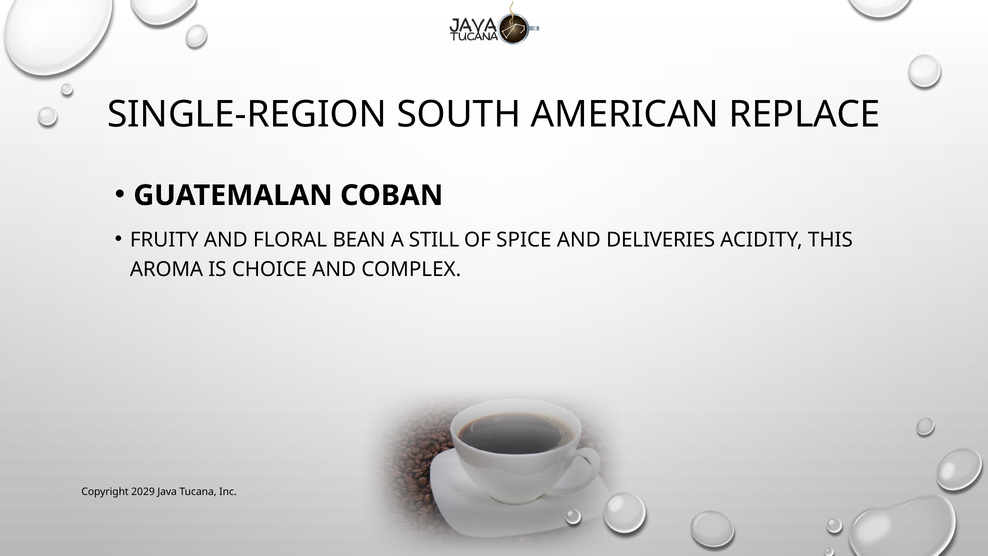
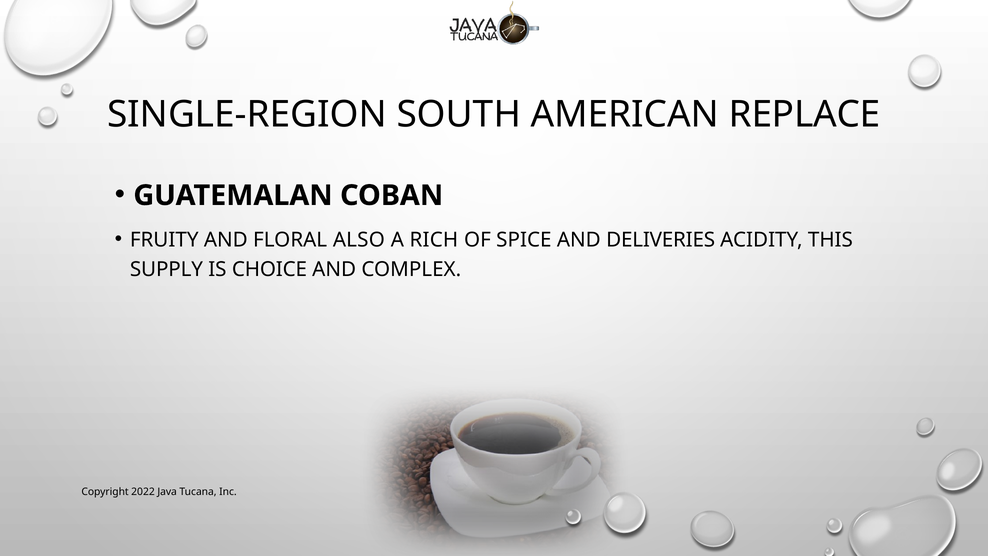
BEAN: BEAN -> ALSO (359, 240)
STILL: STILL -> RICH (434, 240)
AROMA: AROMA -> SUPPLY (166, 269)
2029: 2029 -> 2022 (143, 491)
